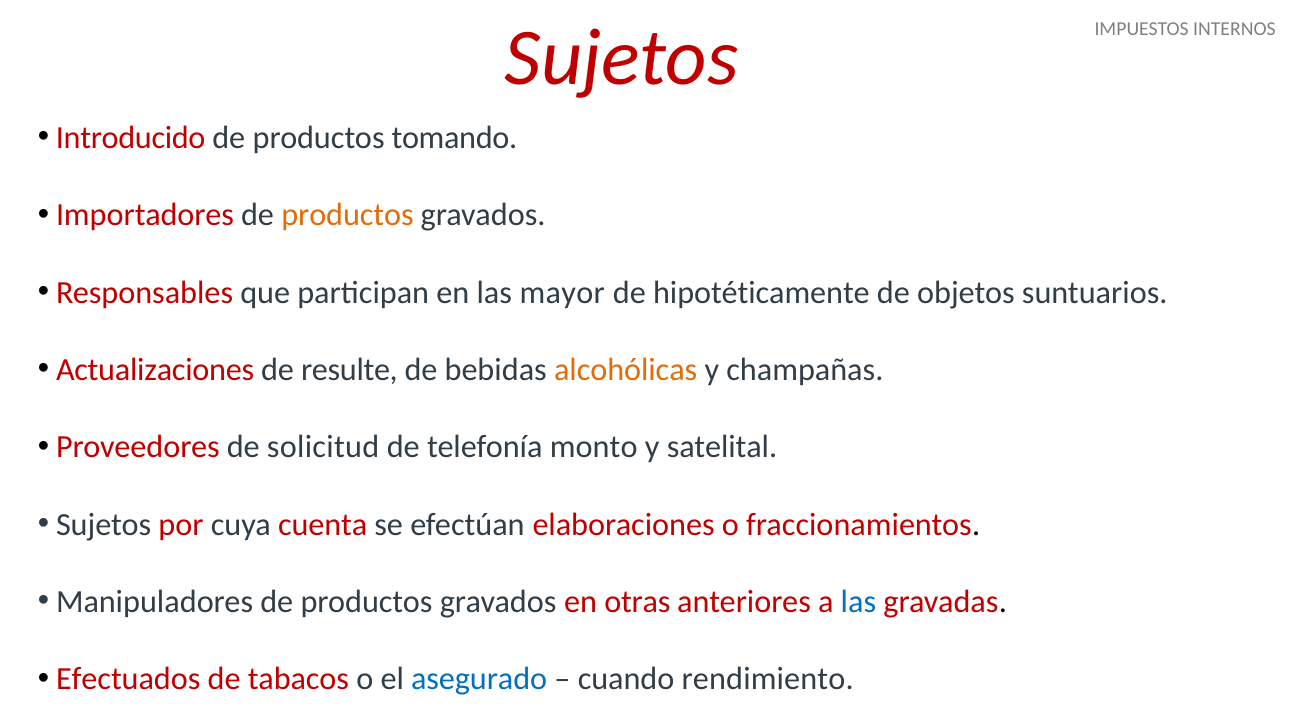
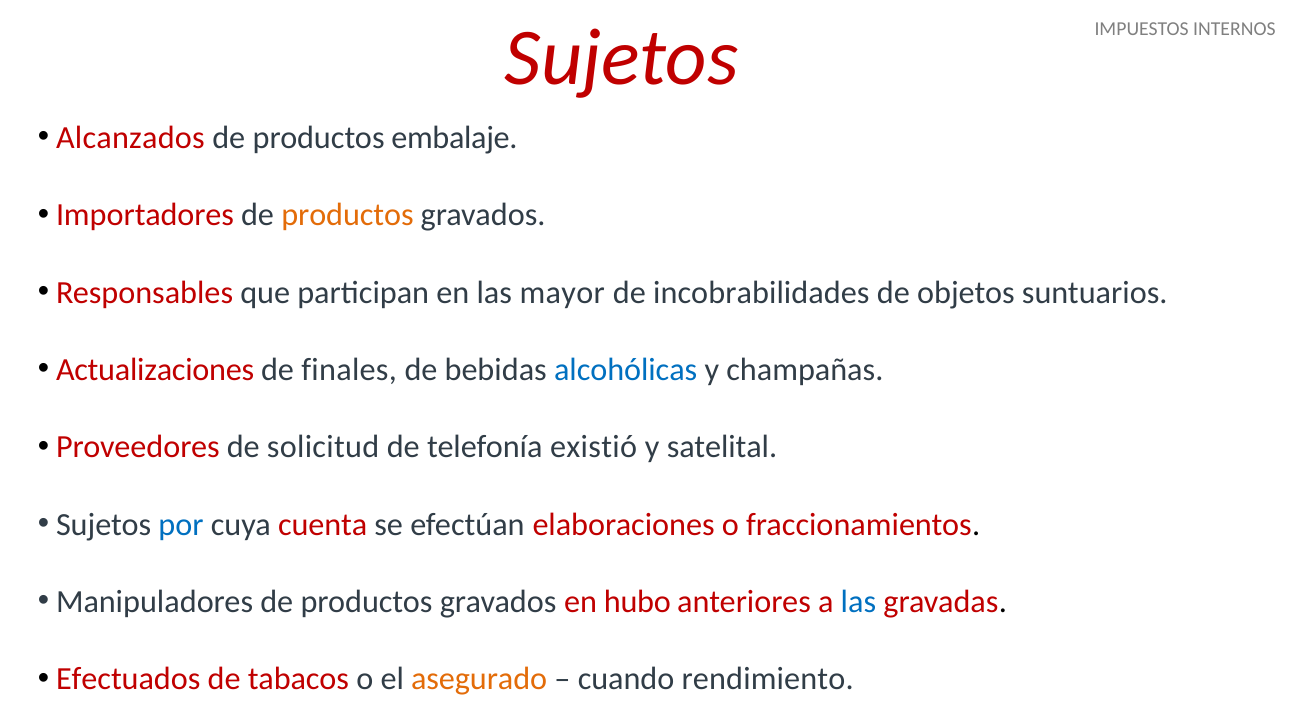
Introducido: Introducido -> Alcanzados (130, 138)
tomando: tomando -> embalaje (454, 138)
hipotéticamente: hipotéticamente -> incobrabilidades (761, 293)
resulte: resulte -> finales (349, 370)
alcohólicas colour: orange -> blue (626, 370)
monto: monto -> existió (594, 447)
por colour: red -> blue (181, 525)
otras: otras -> hubo (637, 602)
asegurado colour: blue -> orange (479, 679)
